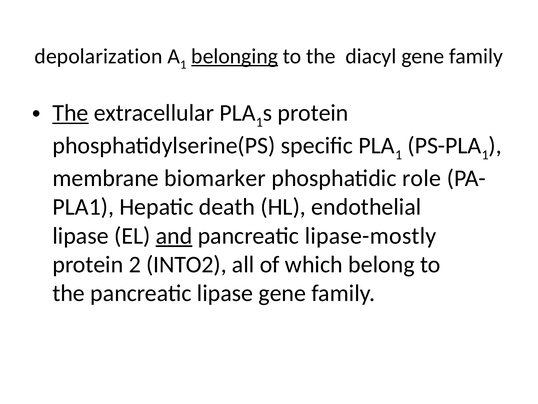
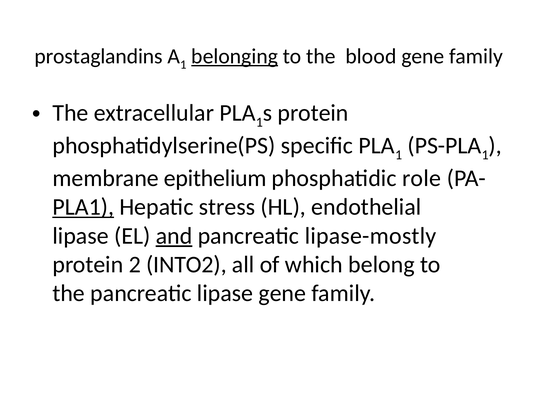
depolarization: depolarization -> prostaglandins (99, 56)
diacyl: diacyl -> blood (371, 56)
The underline: present -> none (71, 113)
biomarker: biomarker -> epithelium (215, 178)
PLA1 underline: none -> present (83, 207)
death: death -> stress (227, 207)
